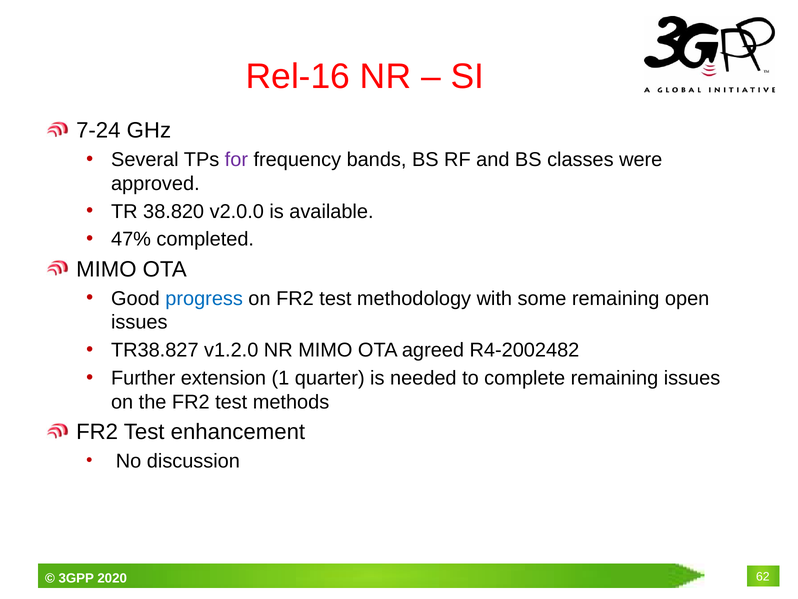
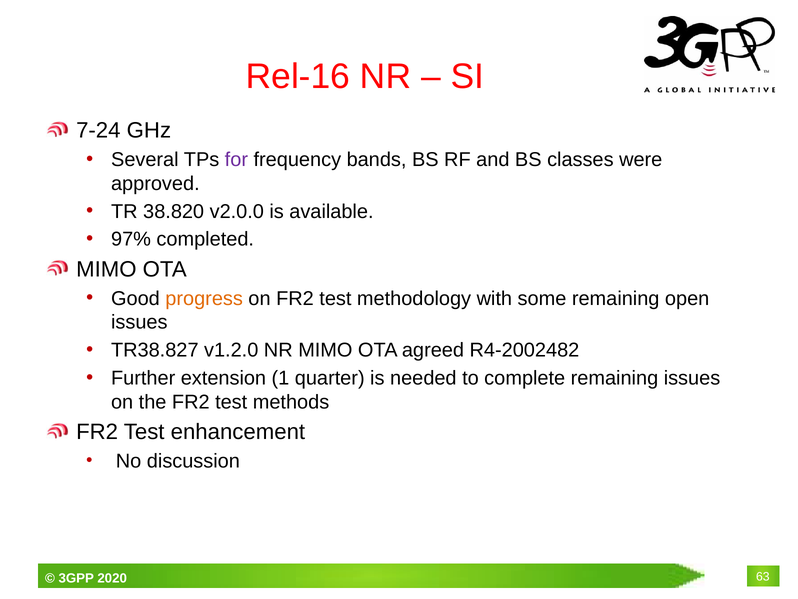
47%: 47% -> 97% (131, 239)
progress colour: blue -> orange (204, 298)
62: 62 -> 63 (763, 576)
